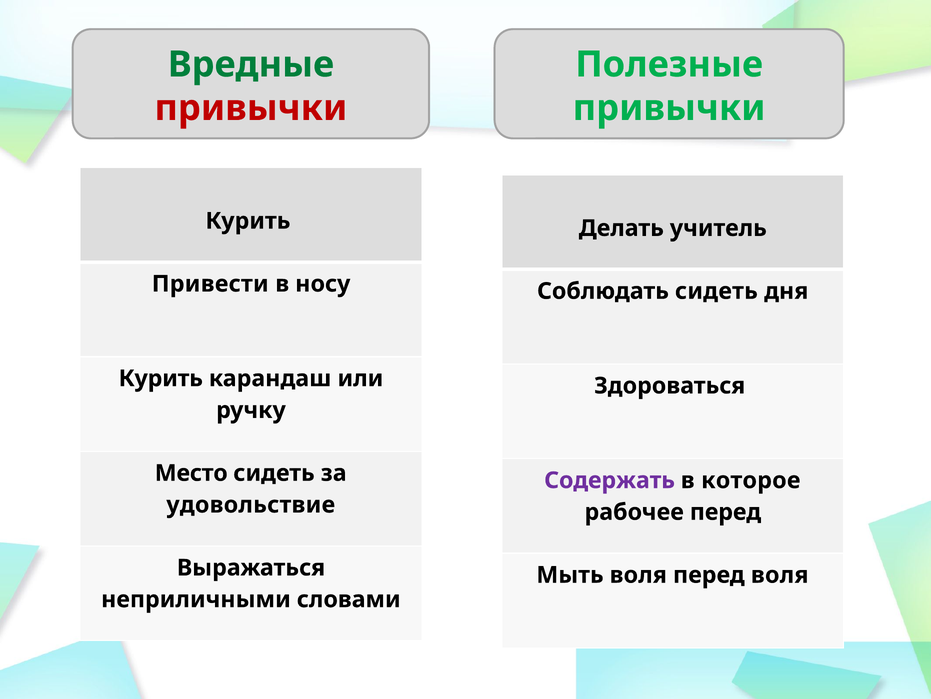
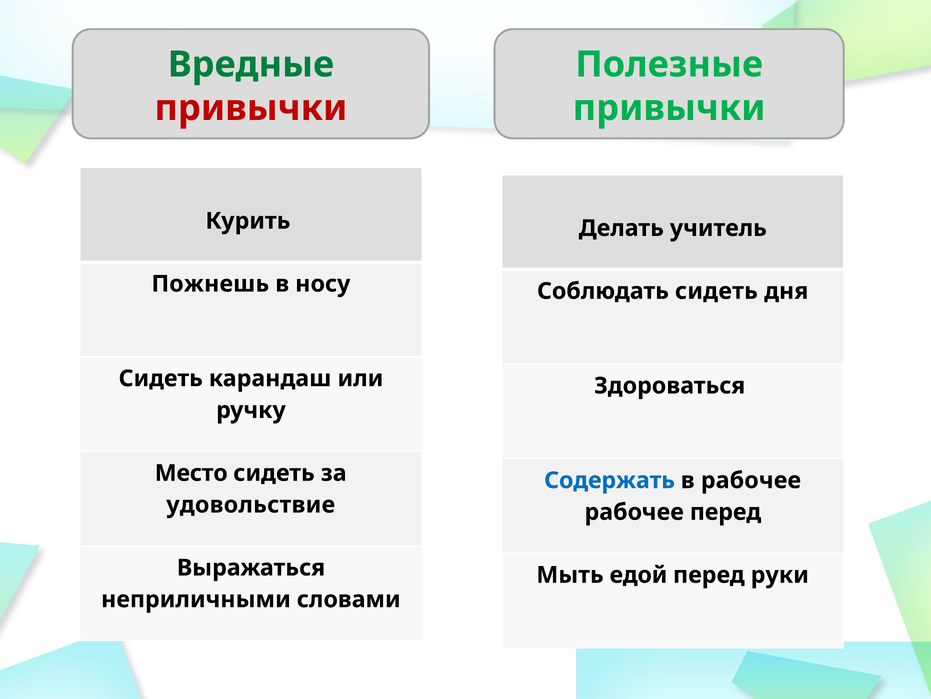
Привести: Привести -> Пожнешь (210, 284)
Курить: Курить -> Сидеть (161, 378)
Содержать colour: purple -> blue (610, 480)
в которое: которое -> рабочее (751, 480)
Мыть воля: воля -> едой (638, 574)
перед воля: воля -> руки (780, 574)
